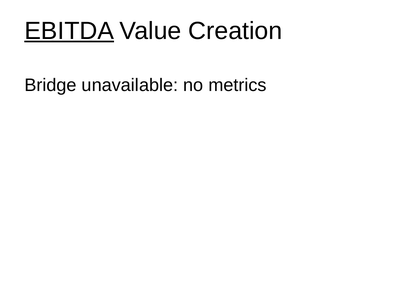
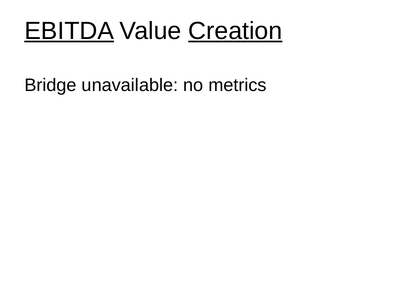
Creation underline: none -> present (235, 31)
